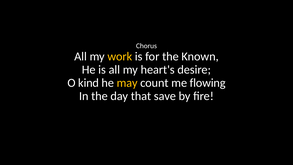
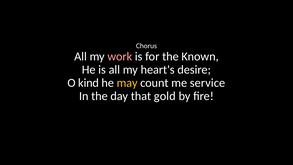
work colour: yellow -> pink (120, 56)
flowing: flowing -> service (208, 83)
save: save -> gold (165, 96)
